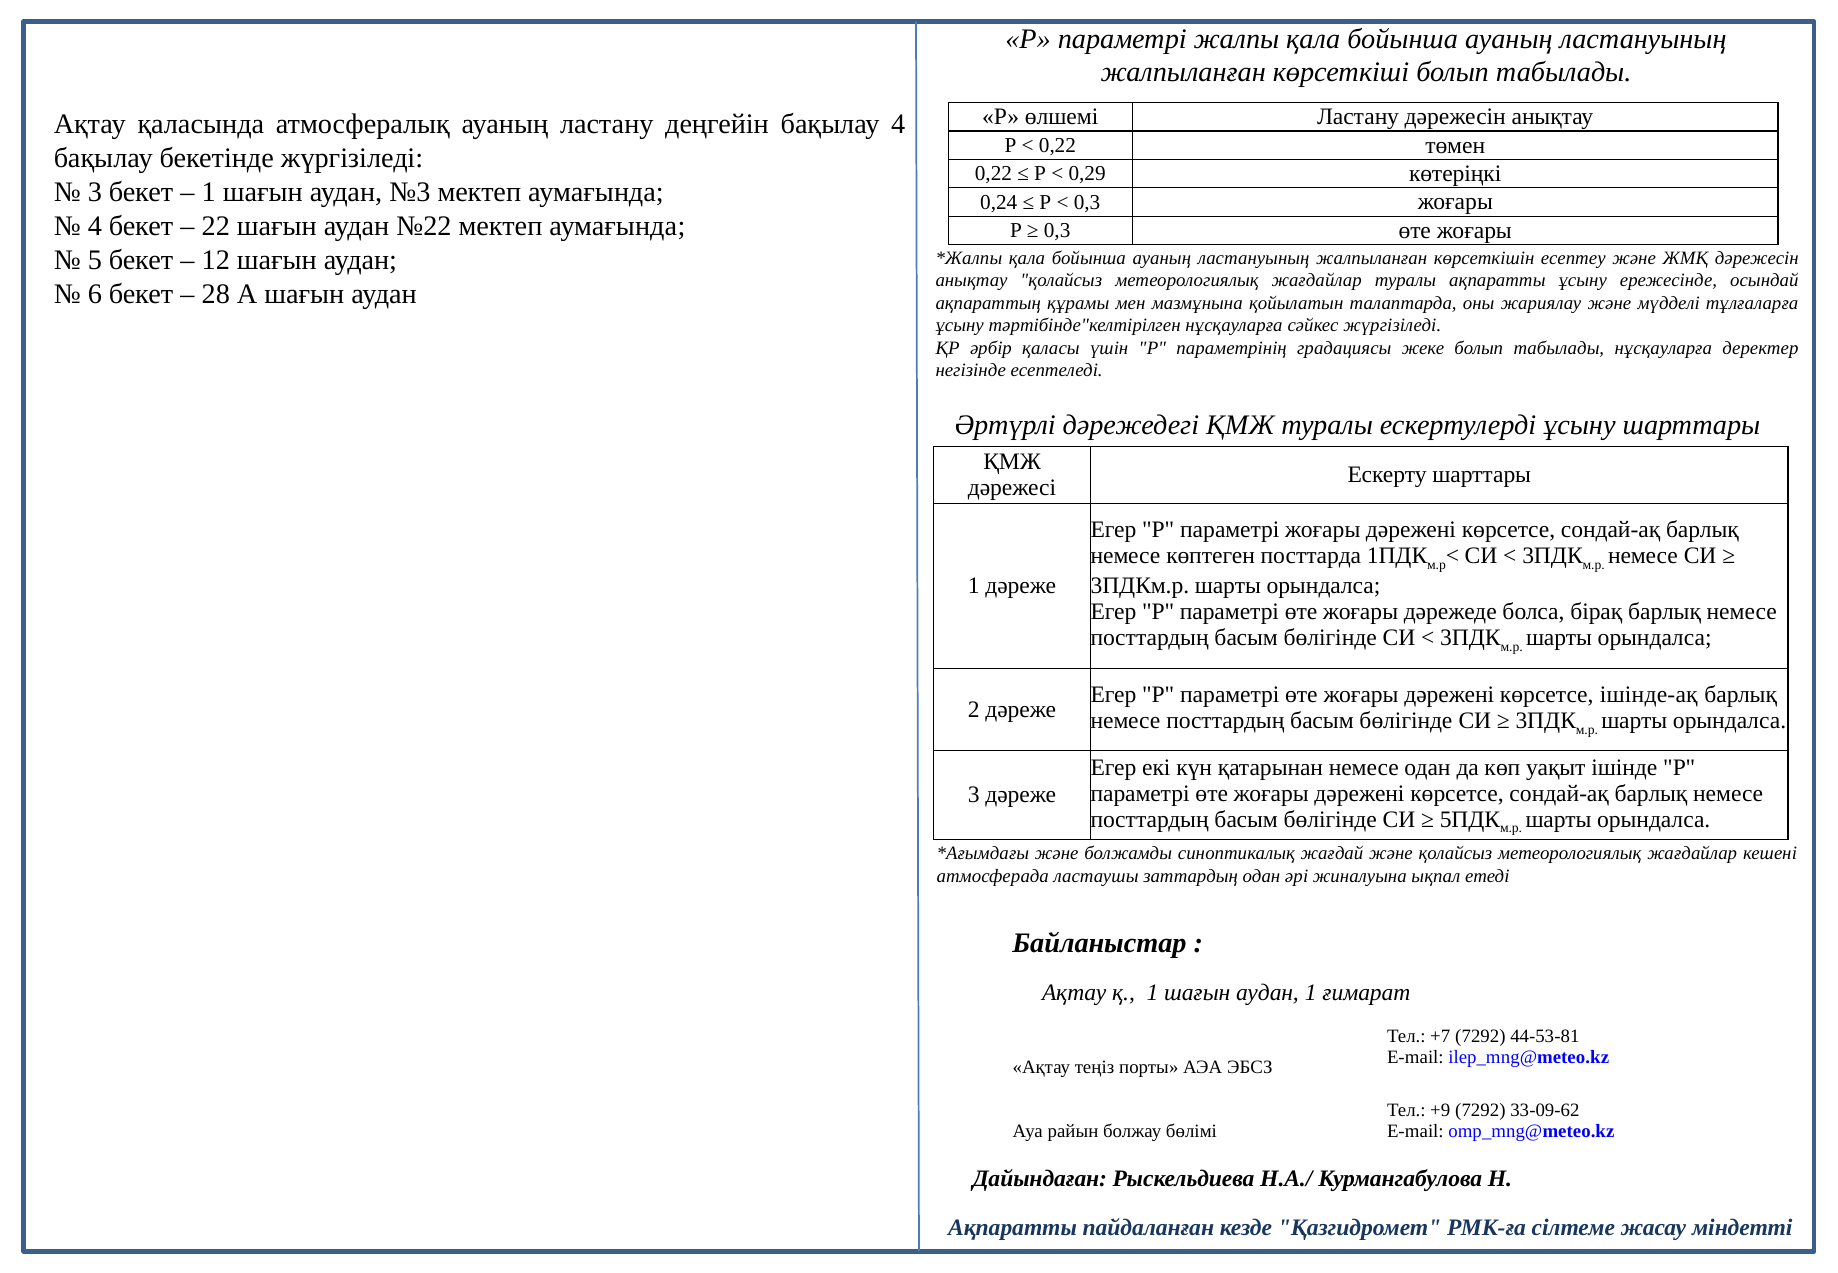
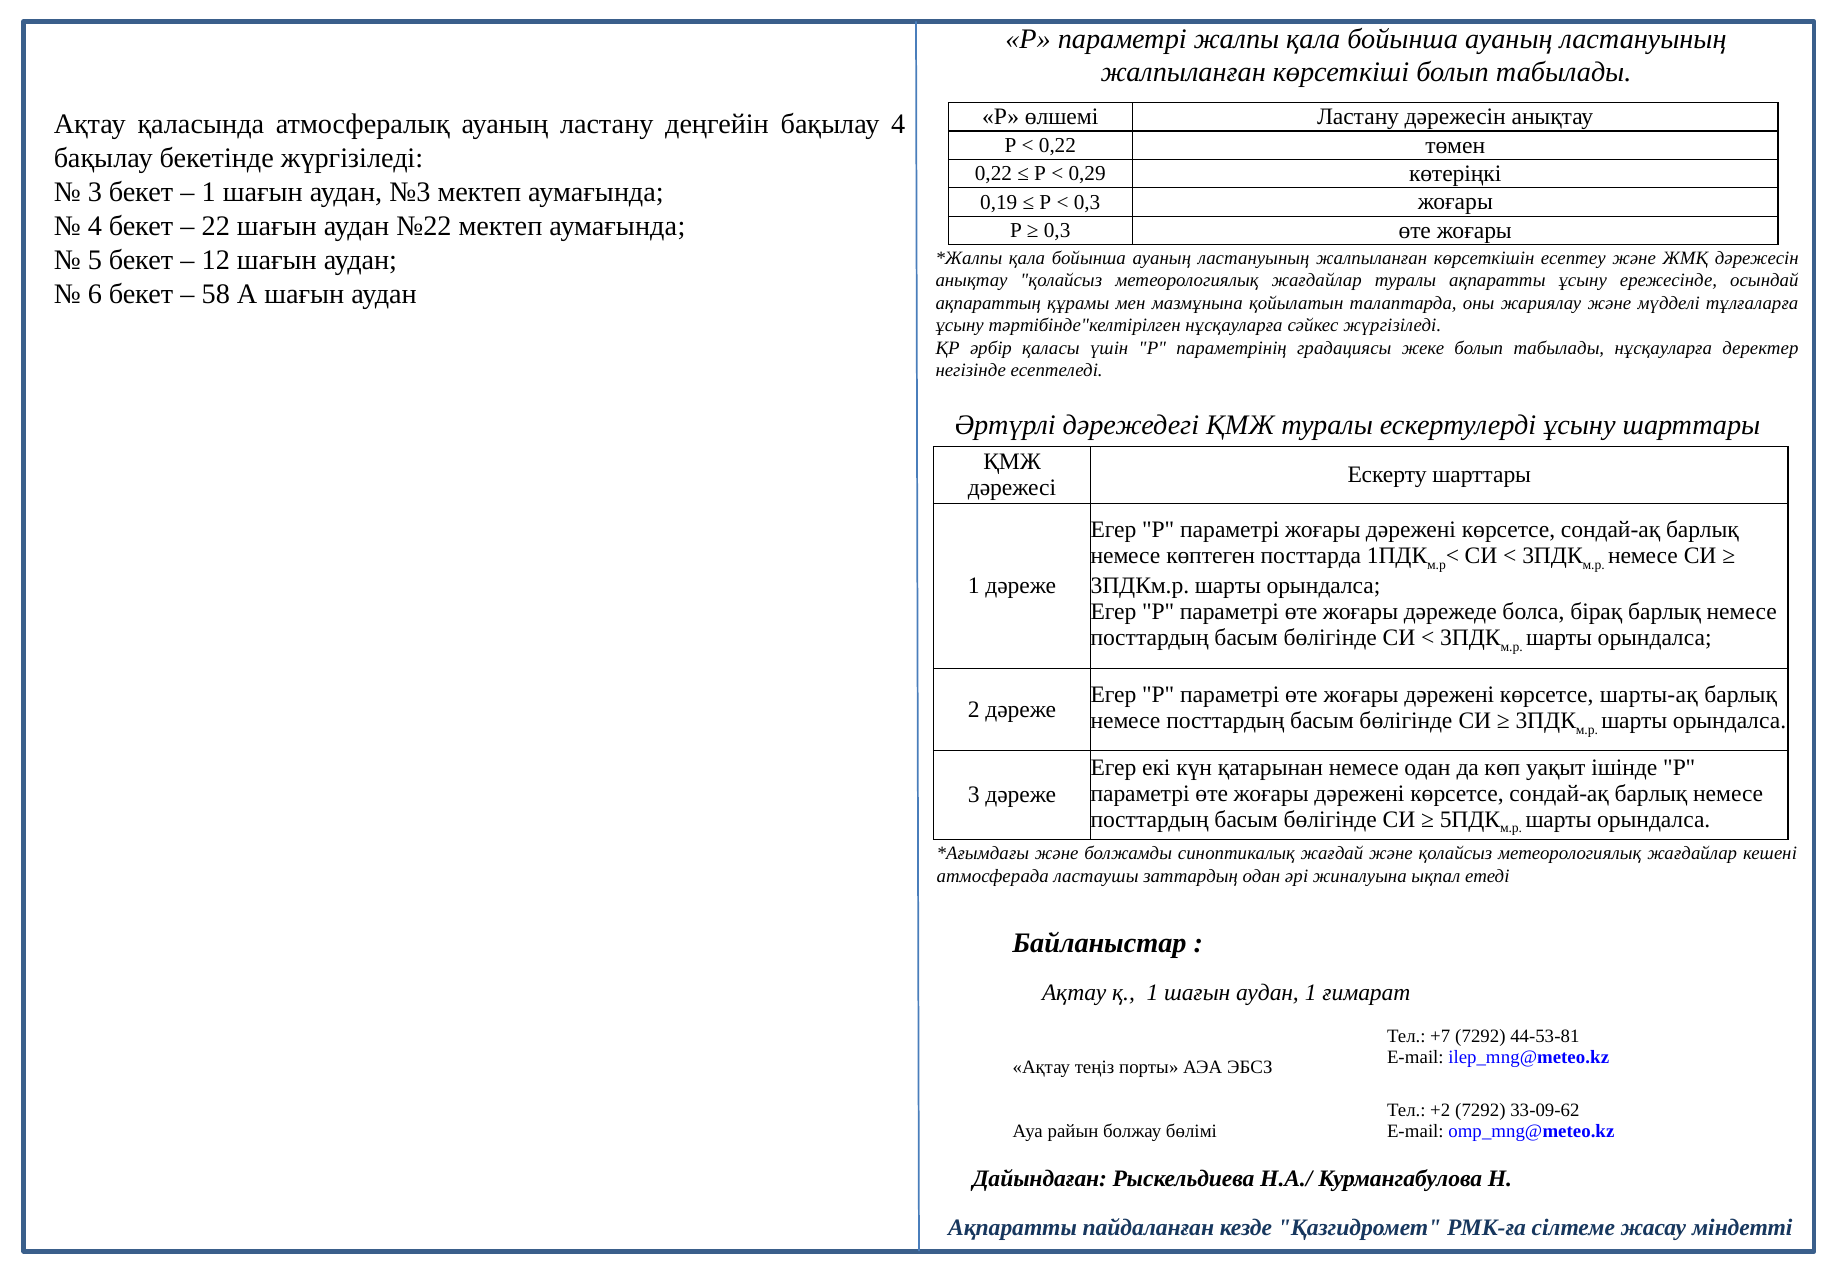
0,24: 0,24 -> 0,19 (999, 202)
28: 28 -> 58 (216, 294)
ішінде-ақ: ішінде-ақ -> шарты-ақ (1649, 694)
+9: +9 -> +2 (1440, 1110)
